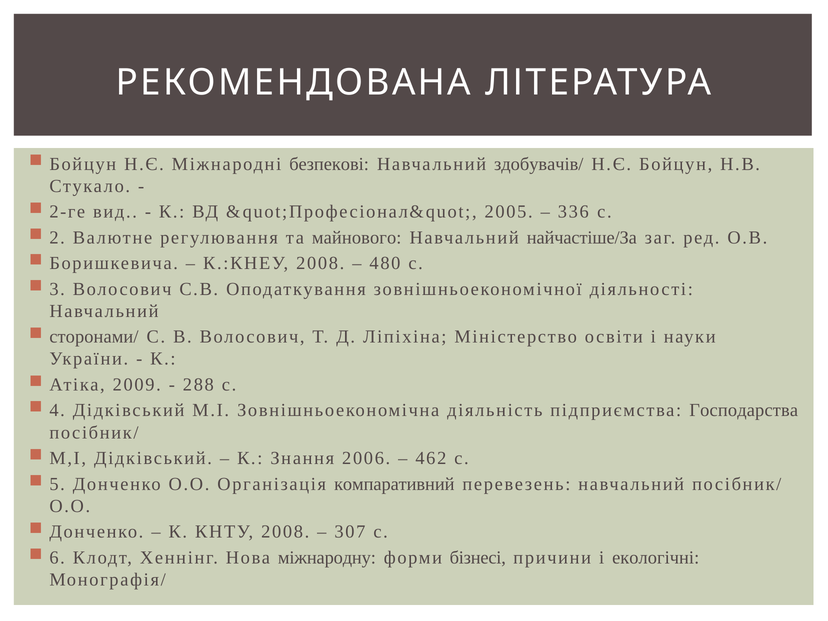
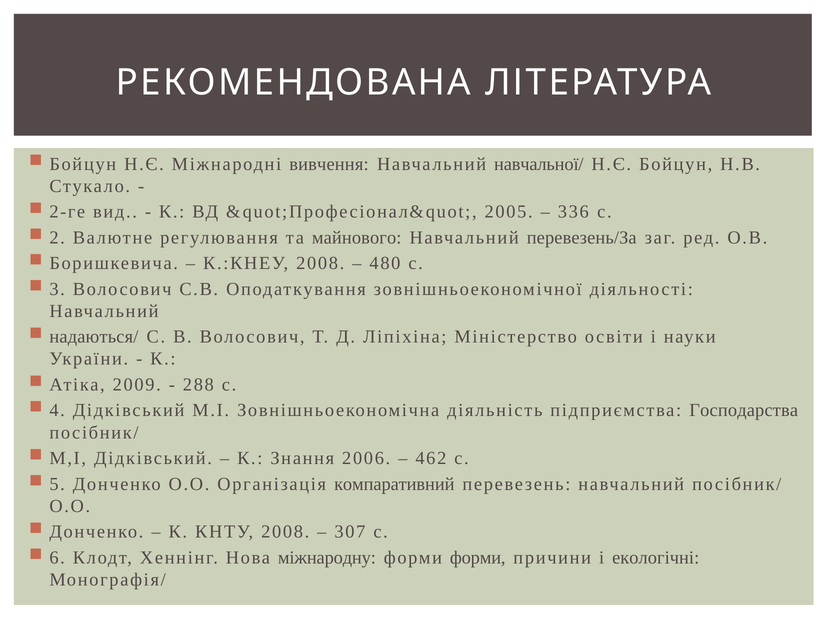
безпекові: безпекові -> вивчення (329, 164)
здобувачів/: здобувачів/ -> навчальної/ (539, 164)
найчастіше/За: найчастіше/За -> перевезень/За (582, 238)
сторонами/: сторонами/ -> надаються/ (94, 337)
форми бізнесі: бізнесі -> форми (478, 558)
